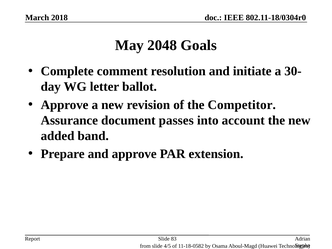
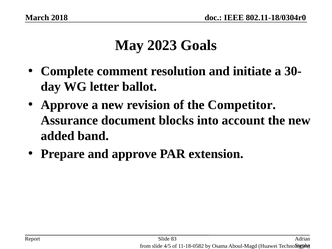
2048: 2048 -> 2023 (162, 45)
passes: passes -> blocks (176, 120)
